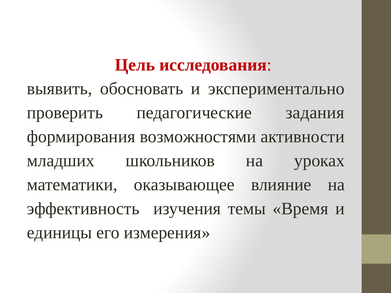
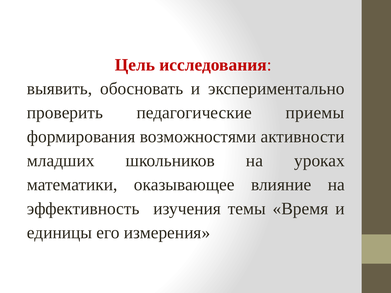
задания: задания -> приемы (315, 113)
